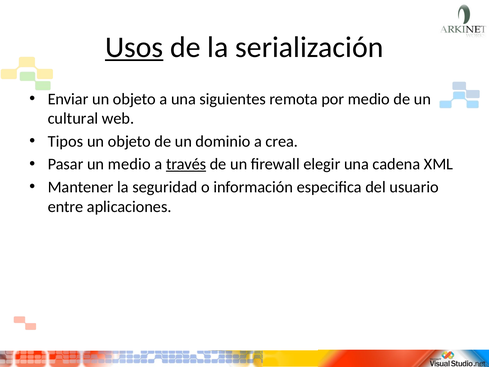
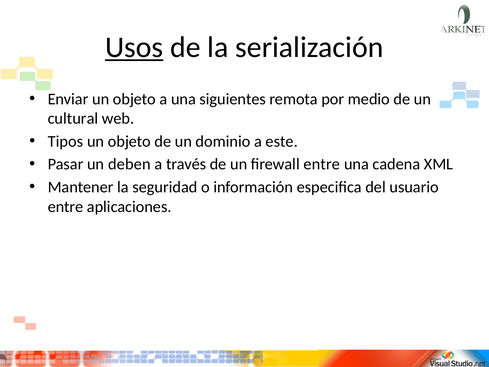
crea: crea -> este (282, 141)
un medio: medio -> deben (129, 164)
través underline: present -> none (186, 164)
firewall elegir: elegir -> entre (322, 164)
